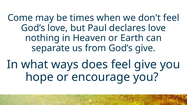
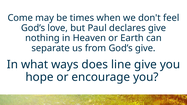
declares love: love -> give (157, 28)
does feel: feel -> line (121, 65)
